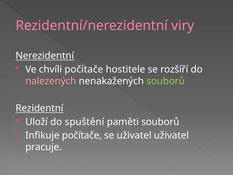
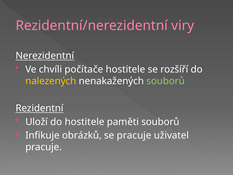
nalezených colour: pink -> yellow (51, 81)
do spuštění: spuštění -> hostitele (85, 122)
Infikuje počítače: počítače -> obrázků (82, 135)
se uživatel: uživatel -> pracuje (134, 135)
